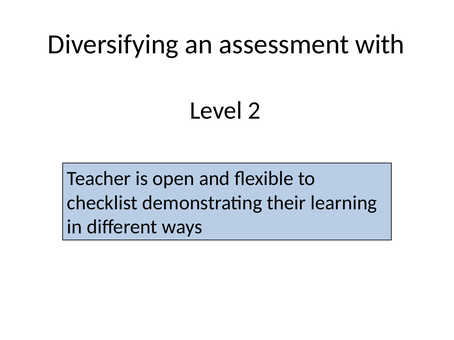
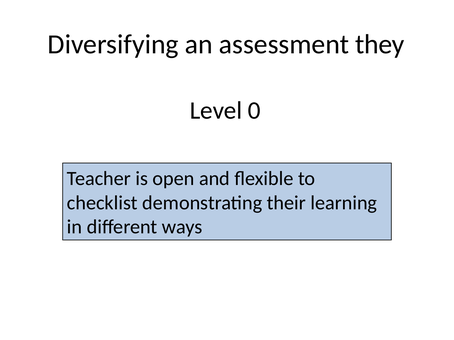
with: with -> they (380, 44)
2: 2 -> 0 (254, 111)
